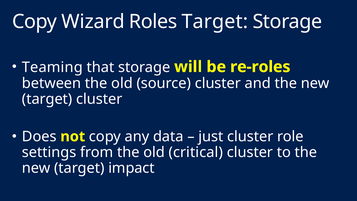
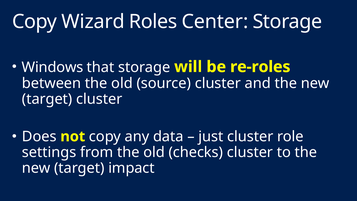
Roles Target: Target -> Center (215, 22)
Teaming: Teaming -> Windows (53, 67)
critical: critical -> checks (196, 152)
